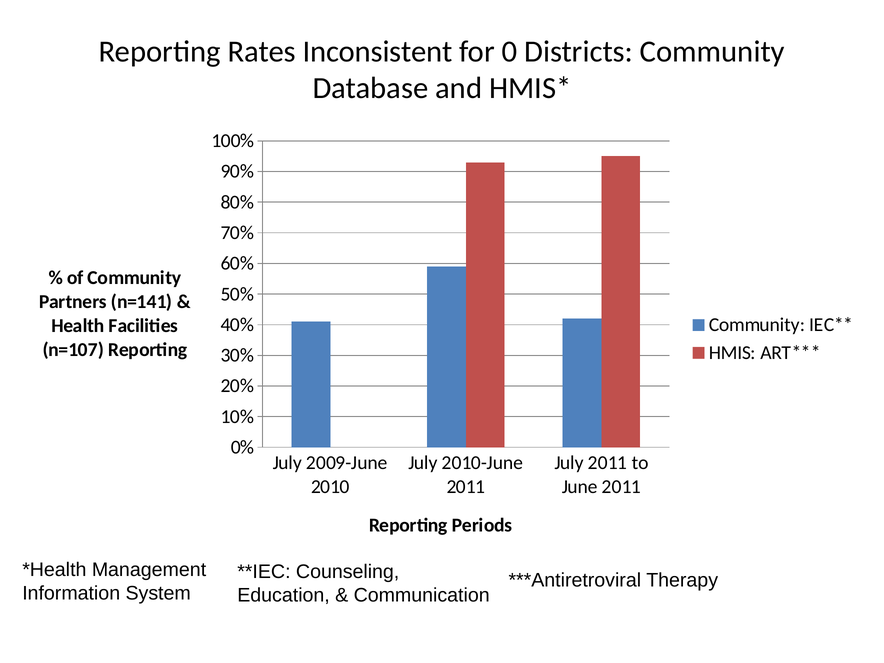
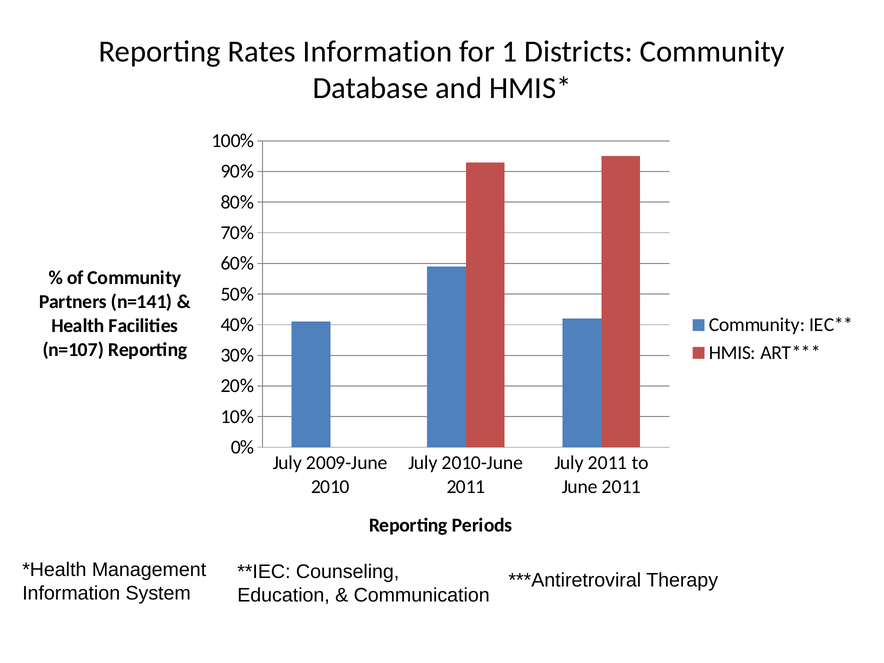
Rates Inconsistent: Inconsistent -> Information (378, 52)
0: 0 -> 1 (509, 52)
